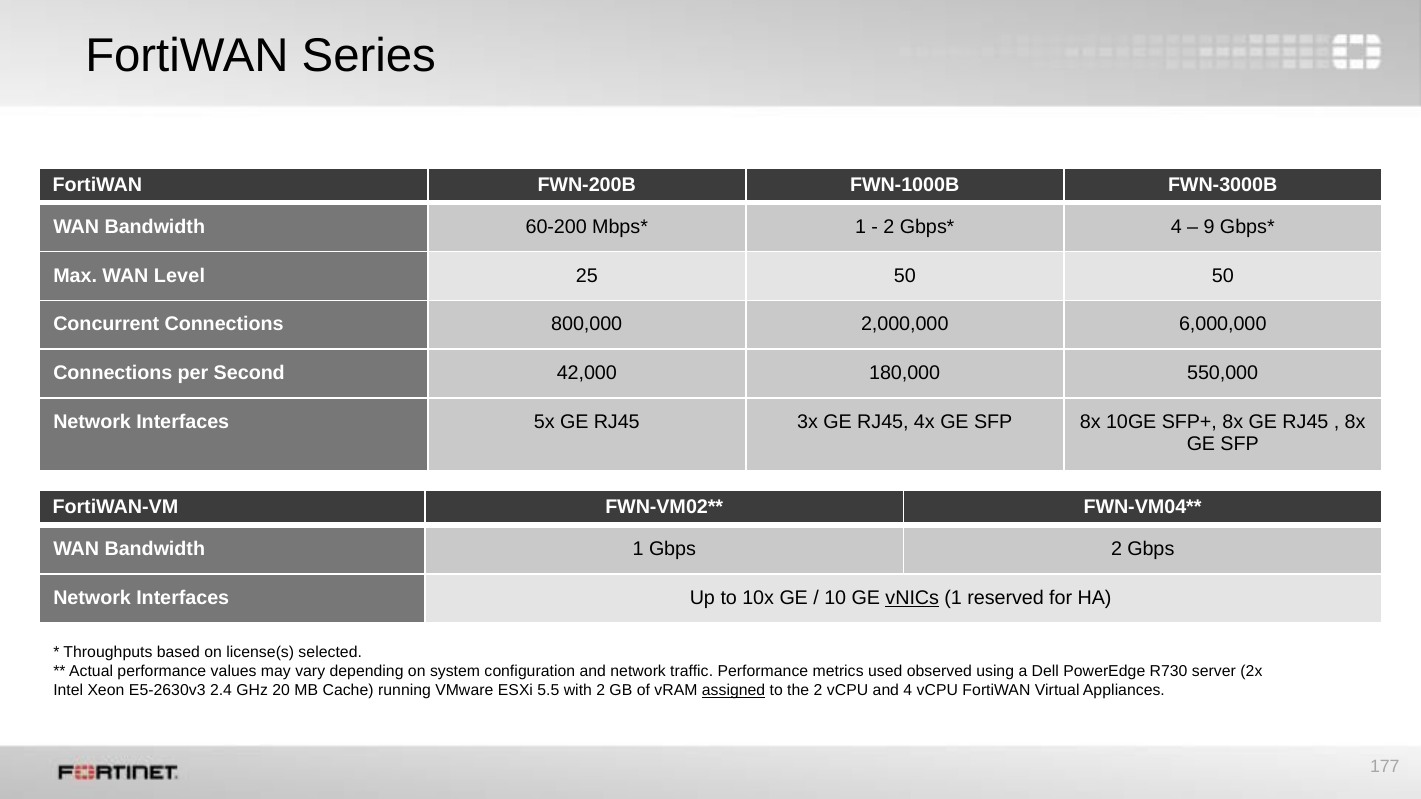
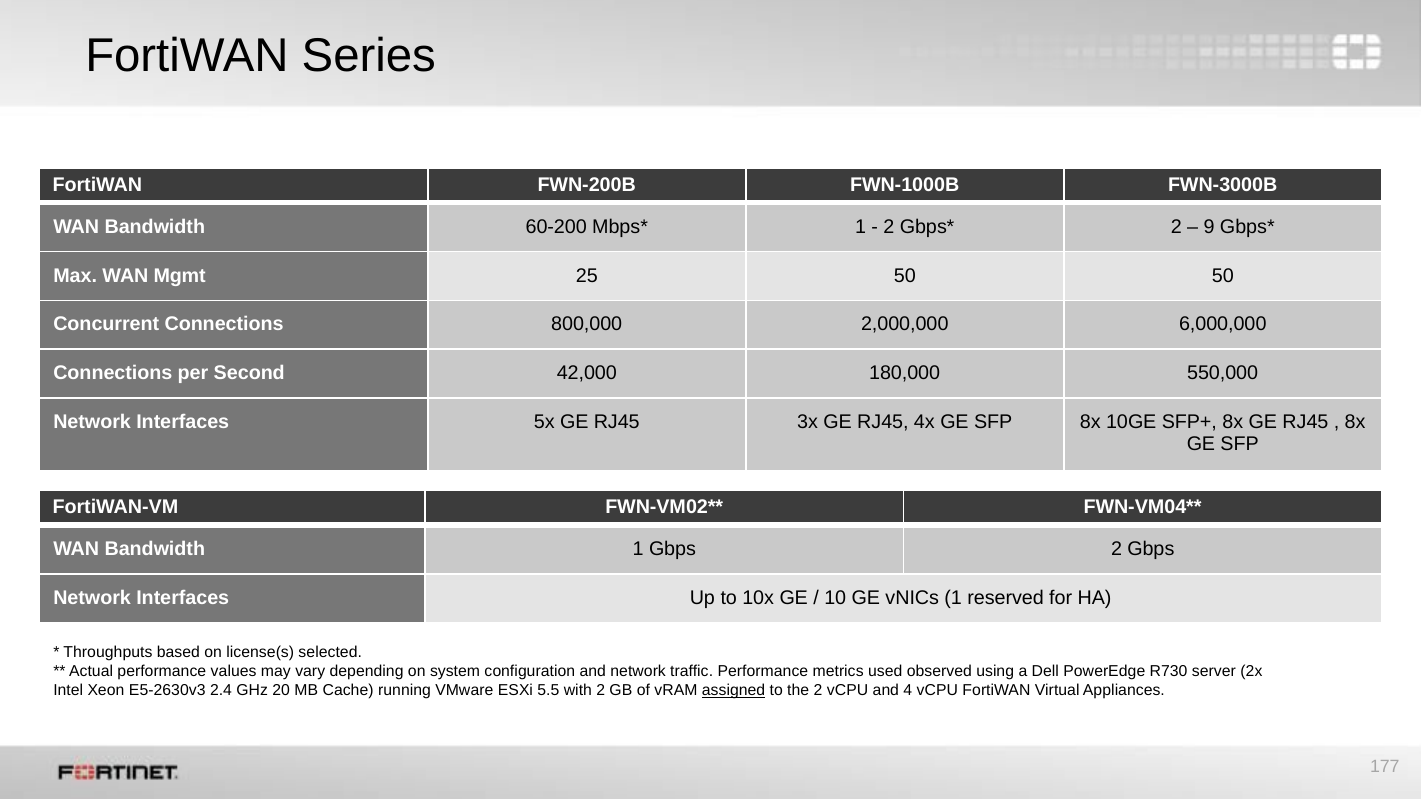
4: 4 -> 2 (1176, 227)
Level: Level -> Mgmt (180, 276)
vNICs underline: present -> none (912, 598)
